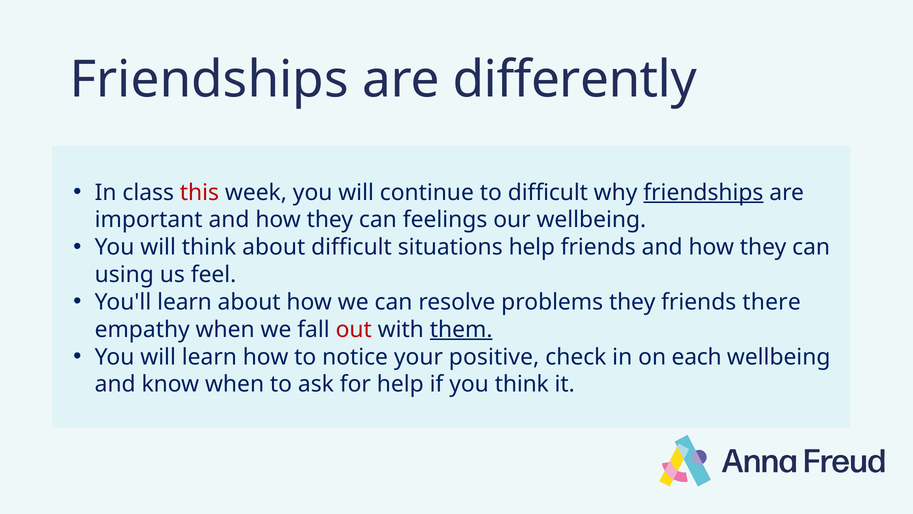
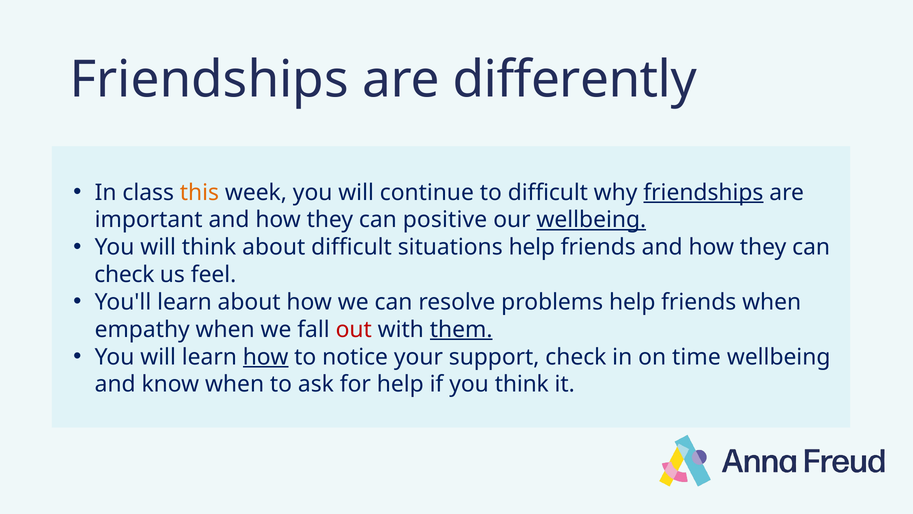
this colour: red -> orange (199, 192)
feelings: feelings -> positive (445, 220)
wellbeing underline: none -> present (591, 220)
using: using -> check (124, 275)
problems they: they -> help (632, 302)
friends there: there -> when (772, 302)
how underline: none -> present (266, 357)
positive: positive -> support (494, 357)
each: each -> time (696, 357)
